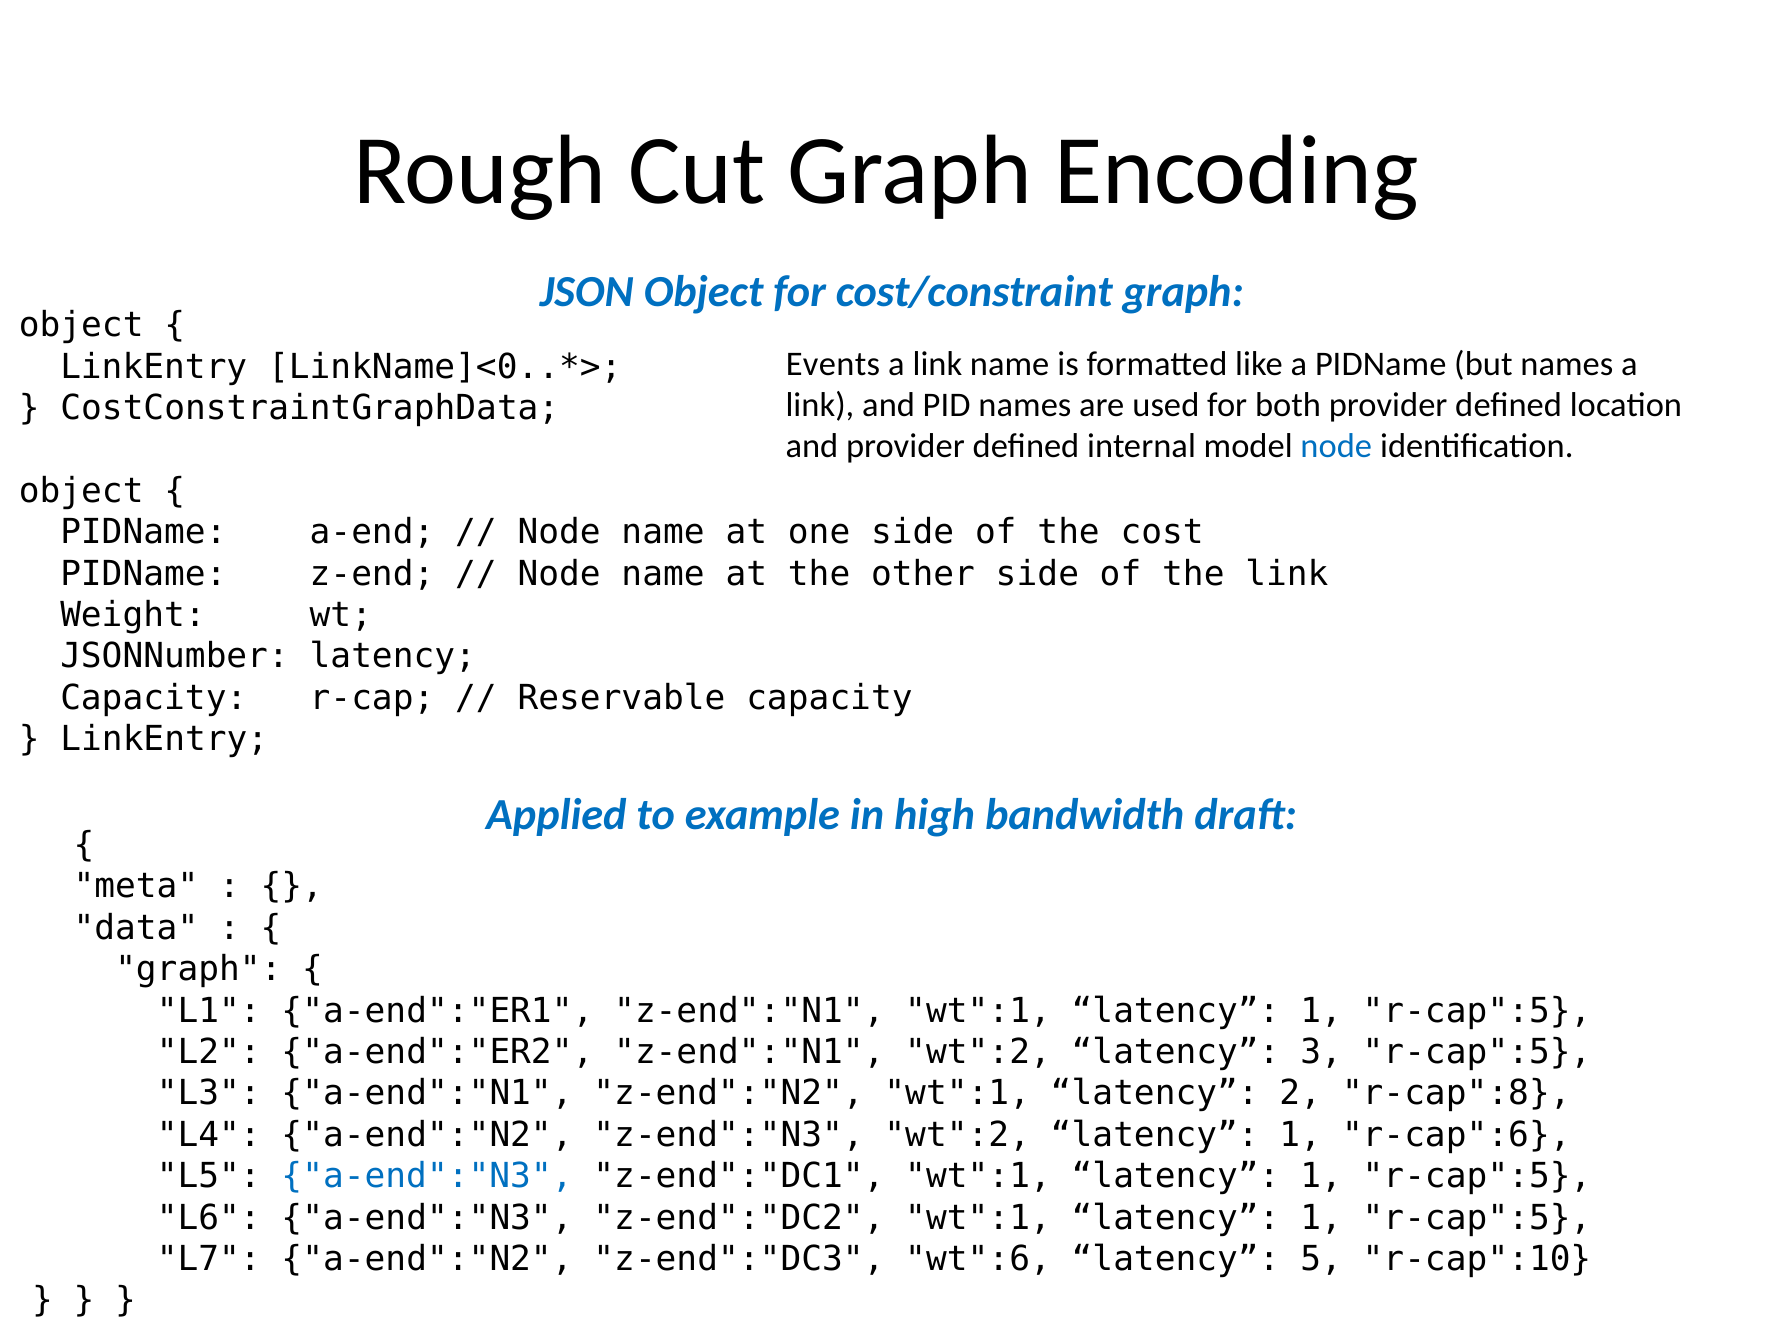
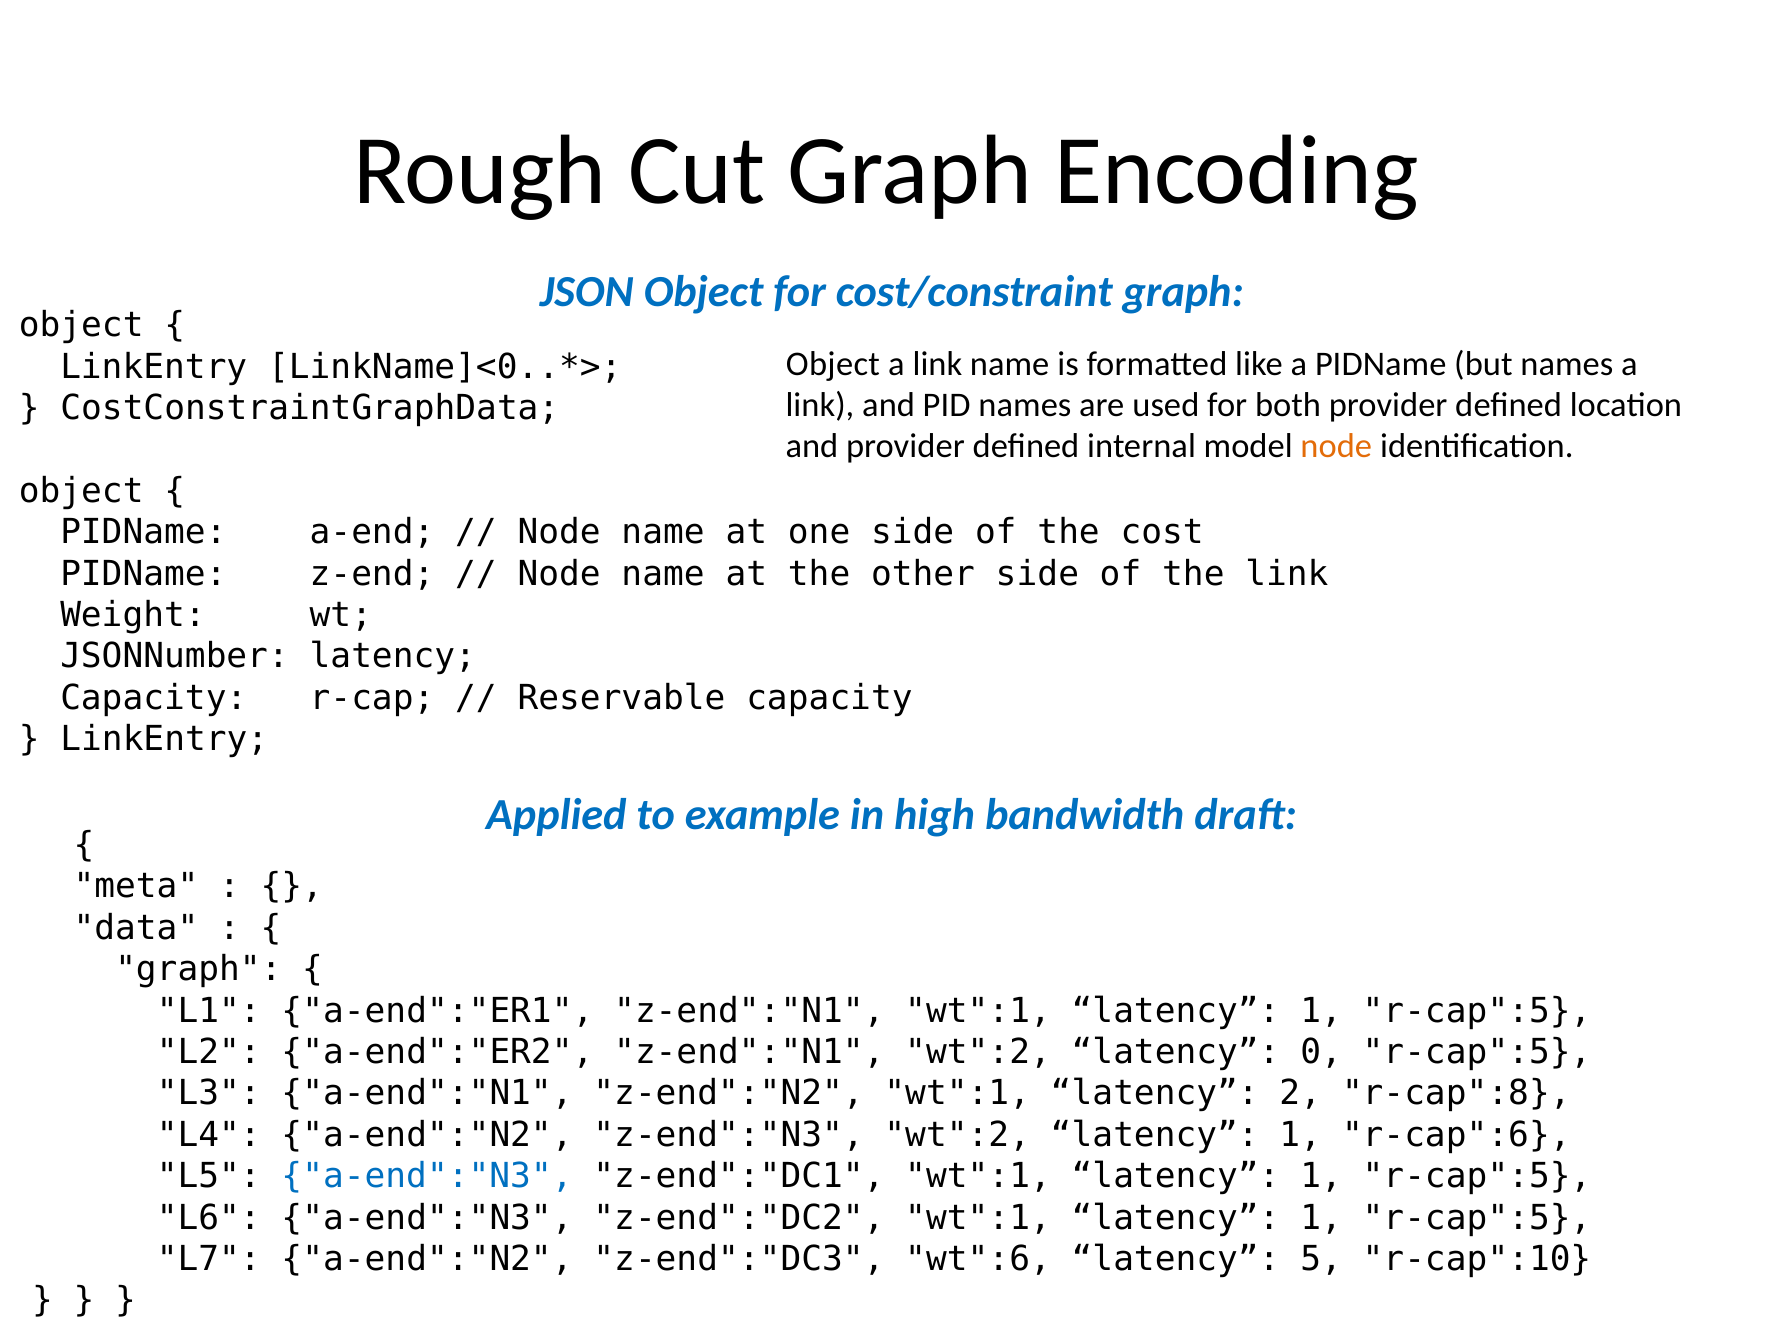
Events: Events -> Object (833, 364)
node colour: blue -> orange (1336, 446)
3: 3 -> 0 (1321, 1052)
